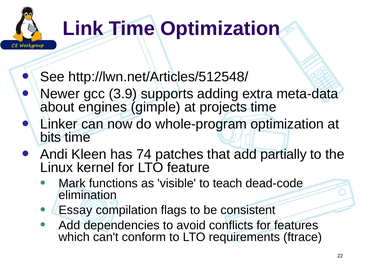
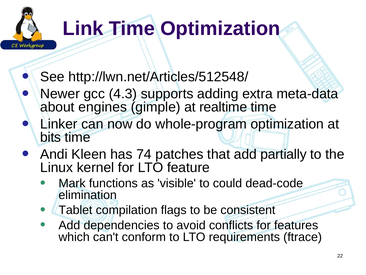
3.9: 3.9 -> 4.3 (123, 94)
projects: projects -> realtime (223, 107)
teach: teach -> could (227, 183)
Essay: Essay -> Tablet (75, 210)
